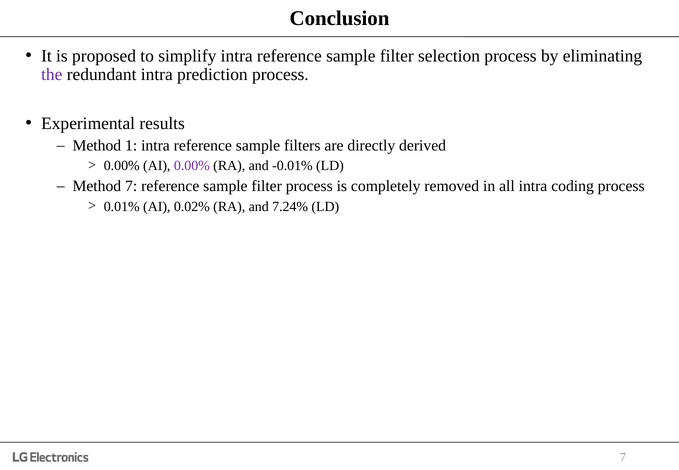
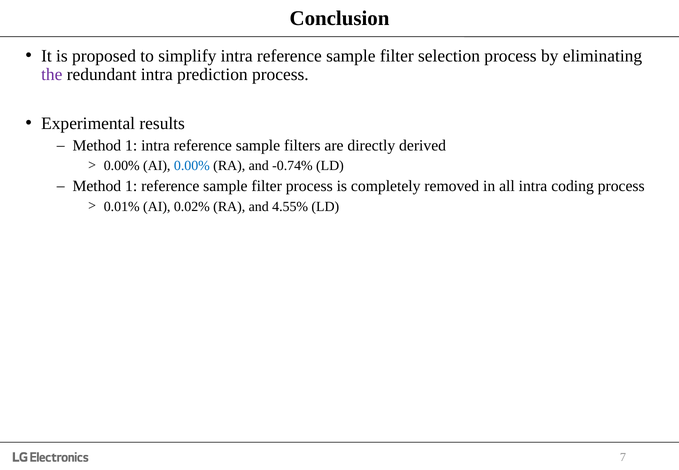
0.00% colour: purple -> blue (192, 166)
-0.01%: -0.01% -> -0.74% (292, 166)
7: 7 -> 1 (131, 186)
7.24%: 7.24% -> 4.55% (290, 207)
